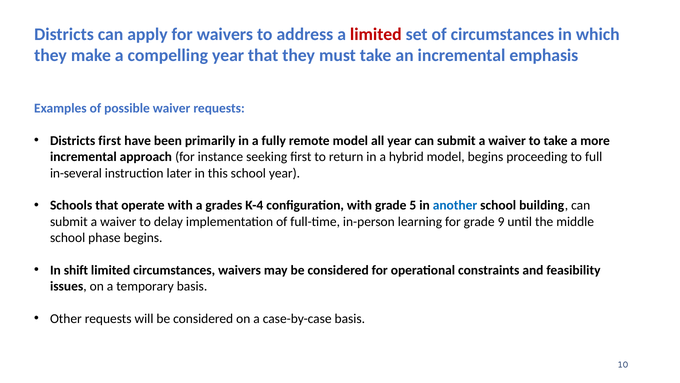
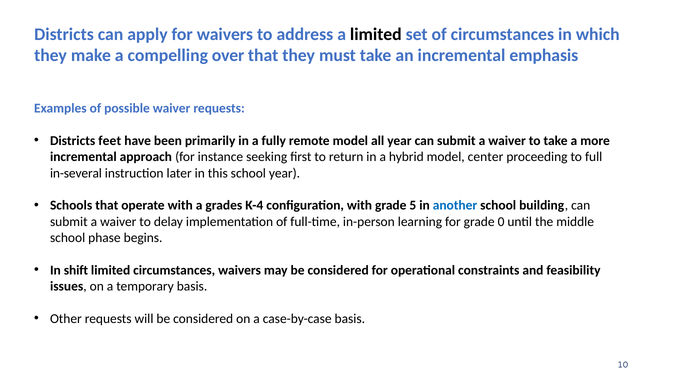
limited colour: red -> black (376, 34)
compelling year: year -> over (228, 55)
Districts first: first -> feet (110, 141)
model begins: begins -> center (486, 157)
9: 9 -> 0 (501, 221)
